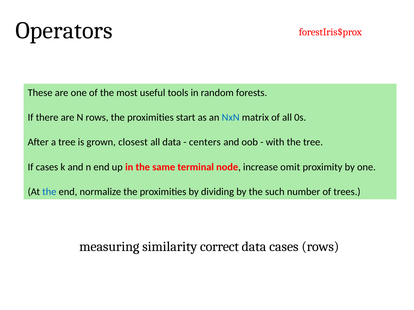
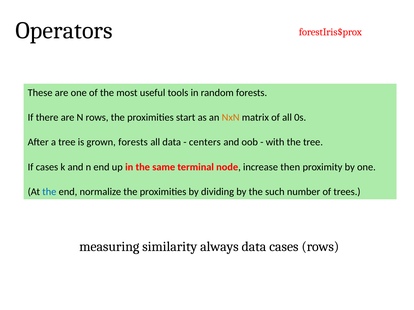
NxN colour: blue -> orange (231, 118)
grown closest: closest -> forests (133, 142)
omit: omit -> then (290, 167)
correct: correct -> always (219, 247)
